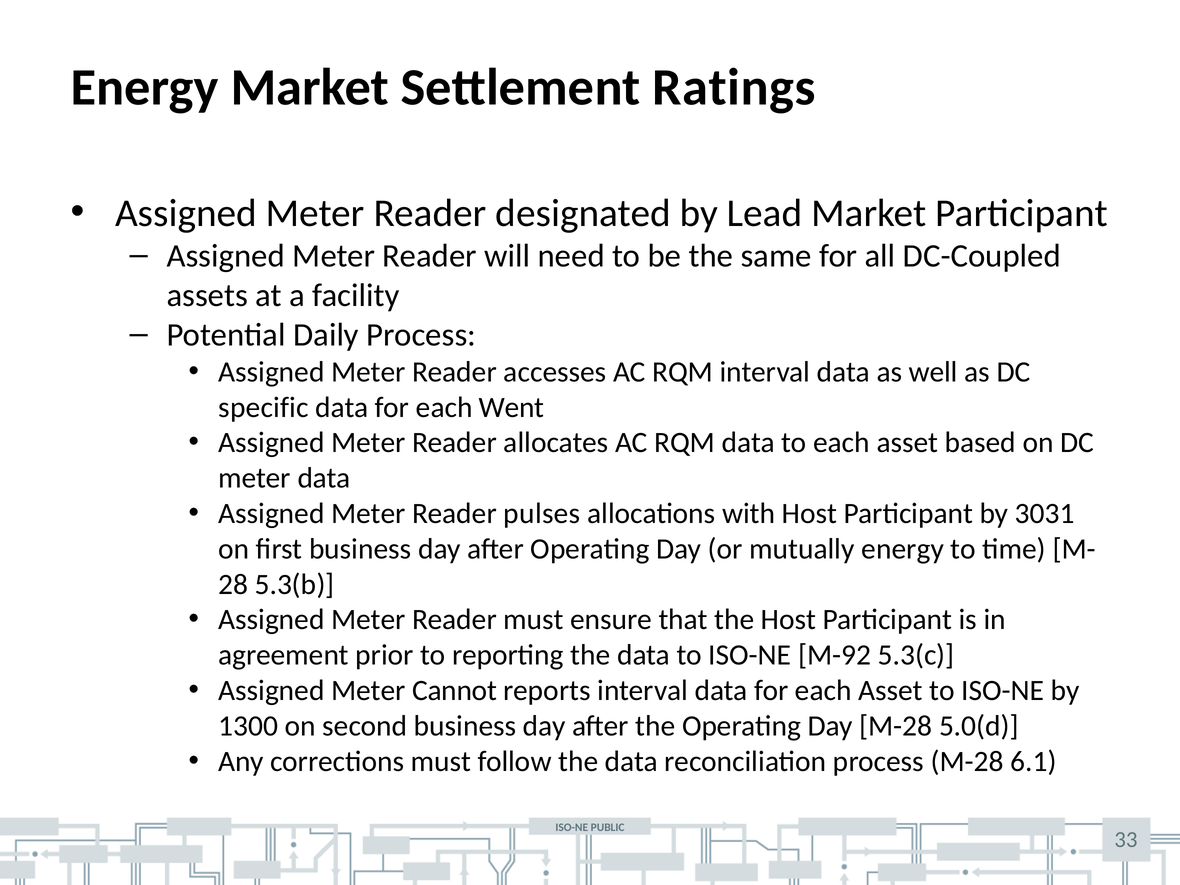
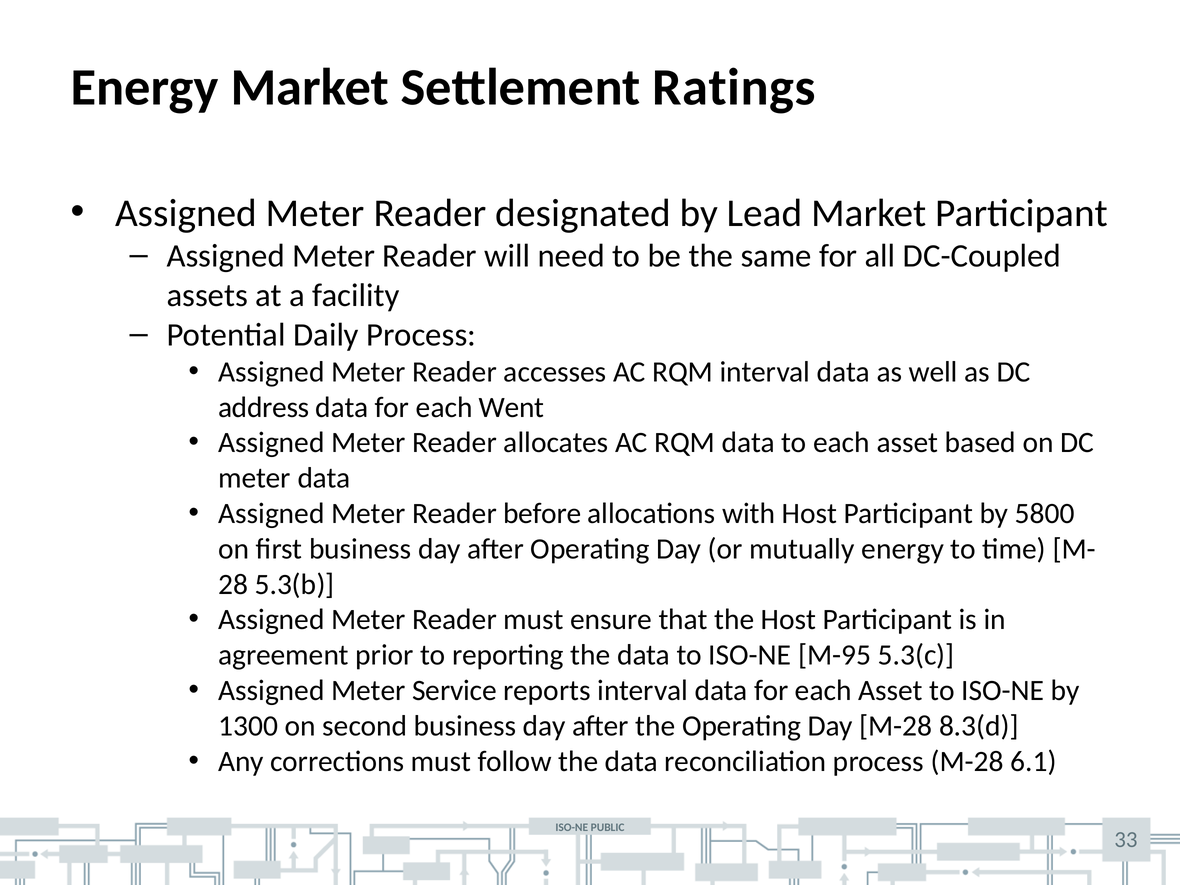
specific: specific -> address (264, 407)
pulses: pulses -> before (542, 514)
3031: 3031 -> 5800 (1045, 514)
M-92: M-92 -> M-95 (835, 655)
Cannot: Cannot -> Service (454, 691)
5.0(d: 5.0(d -> 8.3(d (979, 726)
